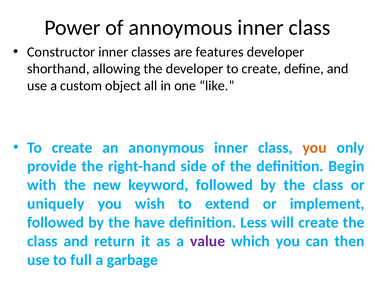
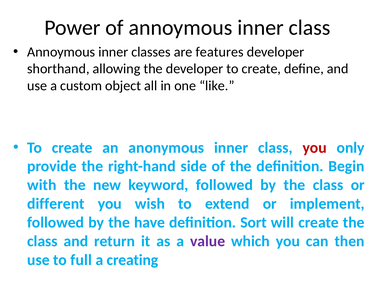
Constructor: Constructor -> Annoymous (61, 52)
you colour: orange -> red (315, 148)
uniquely: uniquely -> different (56, 204)
Less: Less -> Sort (254, 223)
garbage: garbage -> creating (132, 260)
